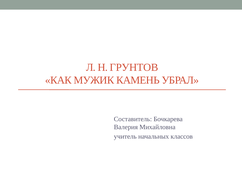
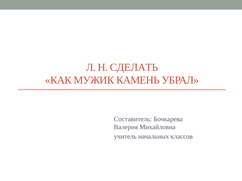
ГРУНТОВ: ГРУНТОВ -> СДЕЛАТЬ (134, 67)
